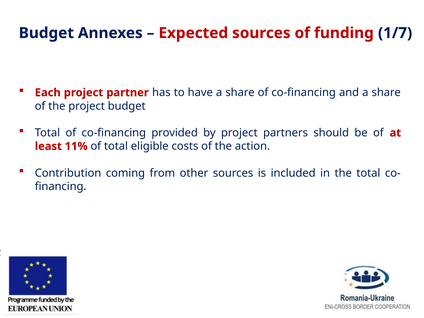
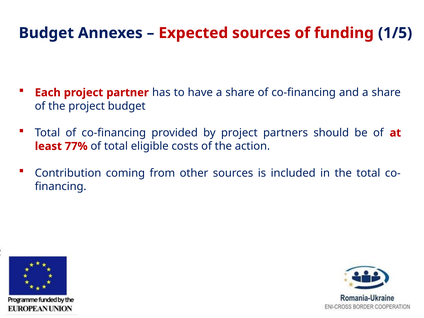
1/7: 1/7 -> 1/5 (395, 33)
11%: 11% -> 77% (76, 146)
